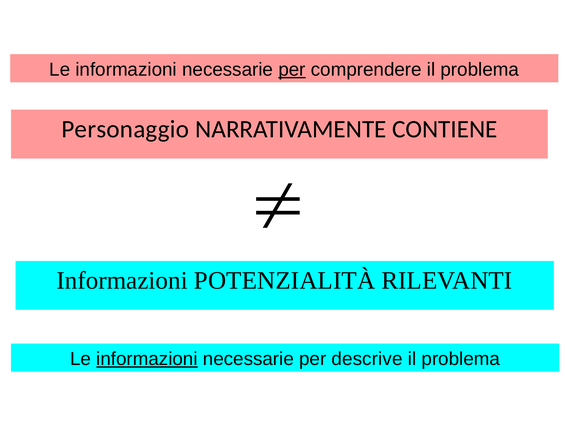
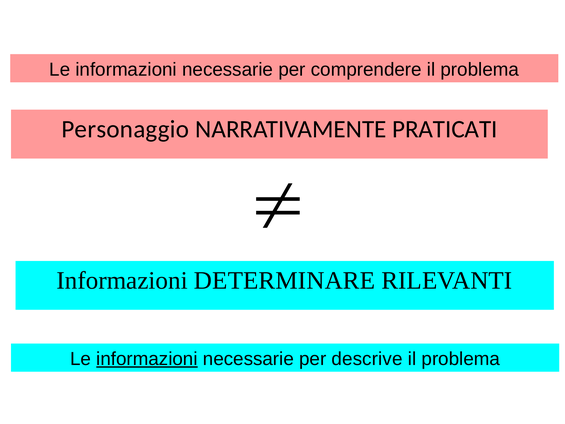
per underline: present -> none (292, 69)
CONTIENE: CONTIENE -> PRATICATI (445, 129)
POTENZIALITÀ: POTENZIALITÀ -> DETERMINARE (285, 280)
